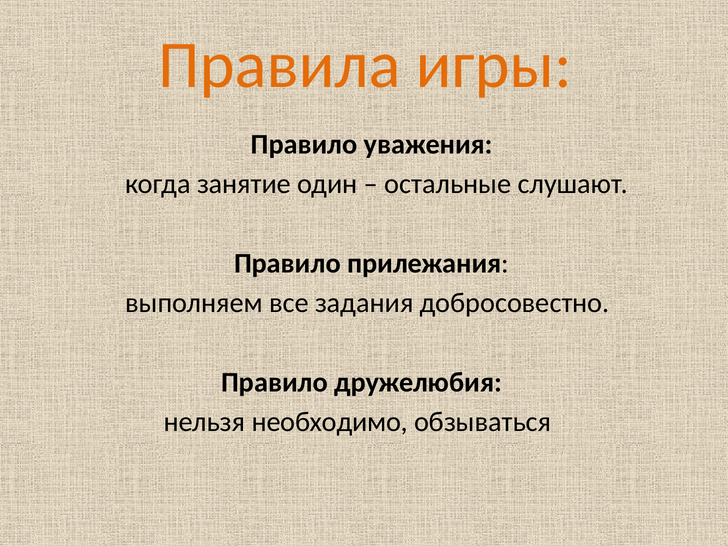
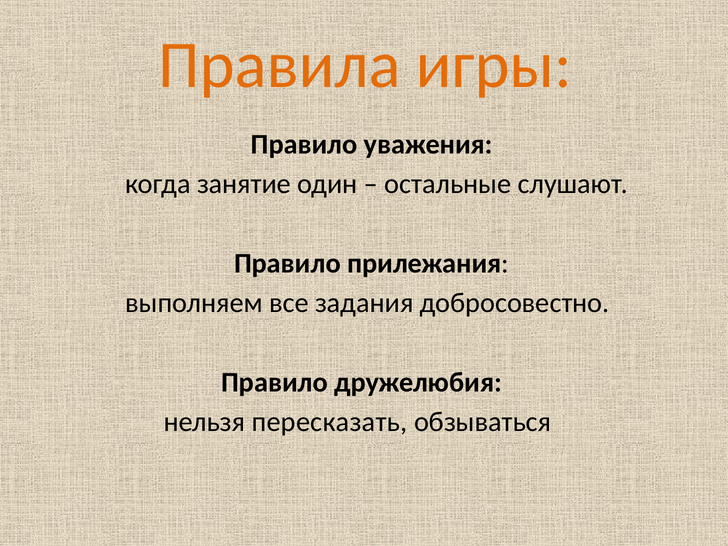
необходимо: необходимо -> пересказать (330, 422)
